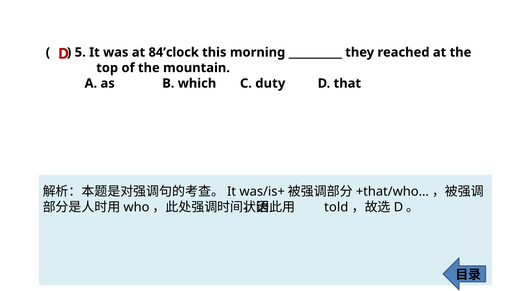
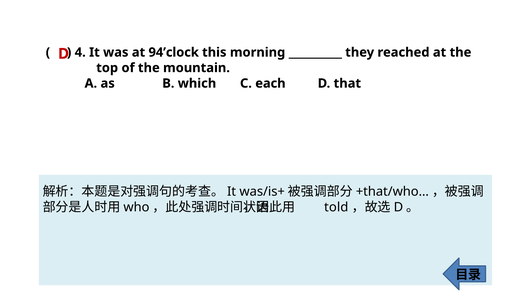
5: 5 -> 4 (80, 52)
84’clock: 84’clock -> 94’clock (174, 52)
duty: duty -> each (270, 83)
